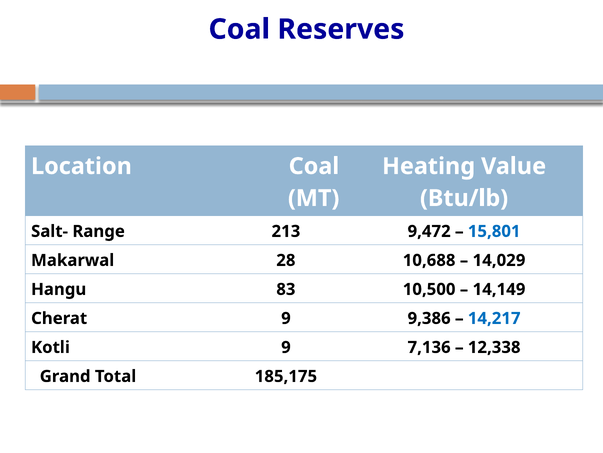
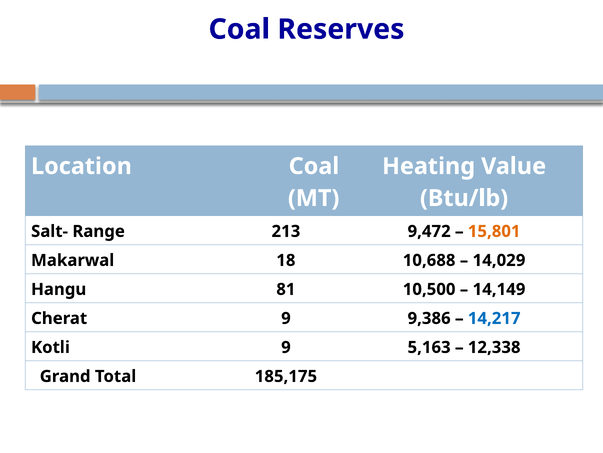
15,801 colour: blue -> orange (494, 231)
28: 28 -> 18 (286, 260)
83: 83 -> 81 (286, 289)
7,136: 7,136 -> 5,163 (429, 347)
